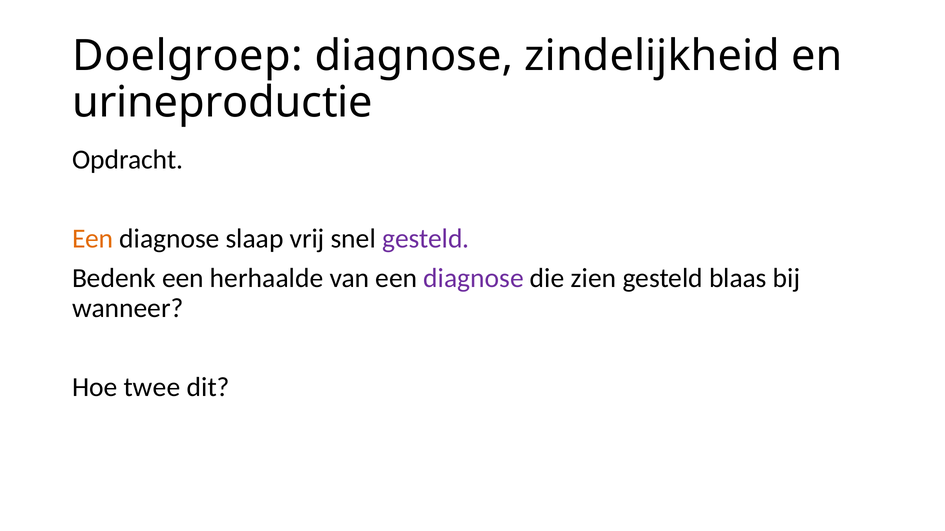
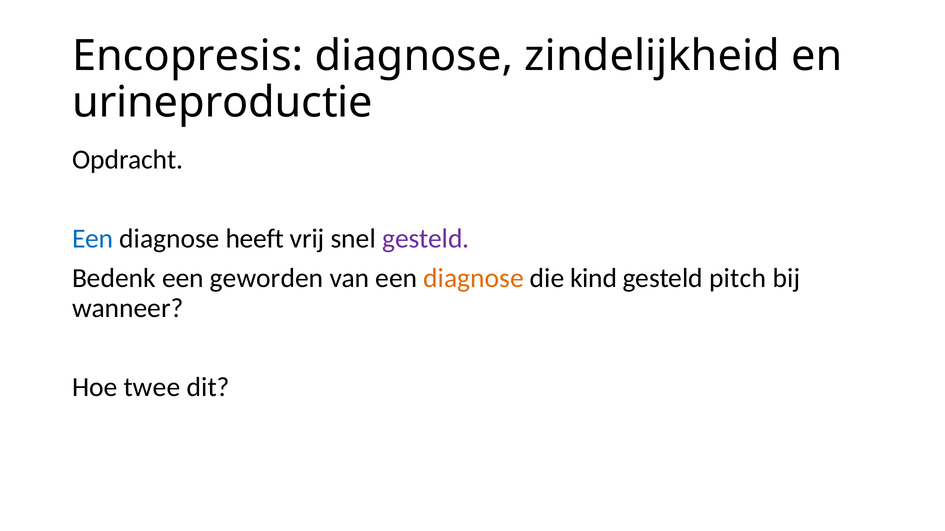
Doelgroep: Doelgroep -> Encopresis (188, 56)
Een colour: orange -> blue (93, 239)
slaap: slaap -> heeft (255, 239)
herhaalde: herhaalde -> geworden (267, 279)
diagnose colour: purple -> orange (474, 279)
zien: zien -> kind (594, 279)
blaas: blaas -> pitch (738, 279)
